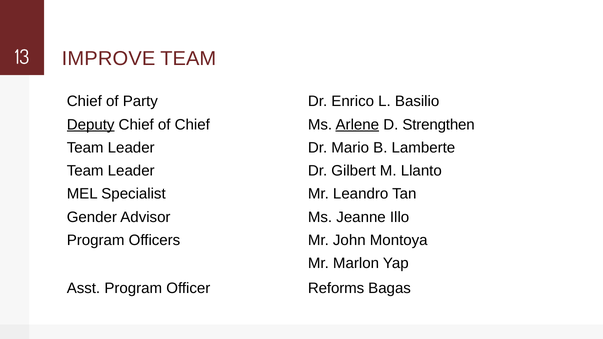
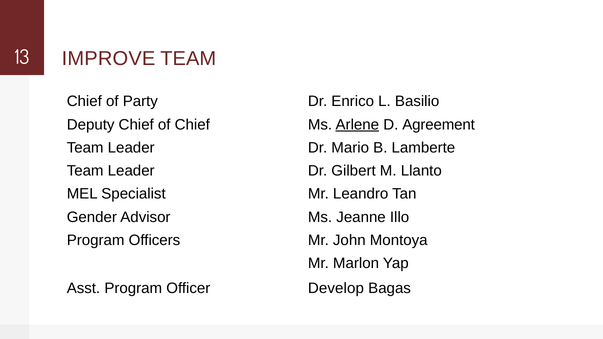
Deputy underline: present -> none (91, 125)
Strengthen: Strengthen -> Agreement (439, 125)
Reforms: Reforms -> Develop (336, 288)
